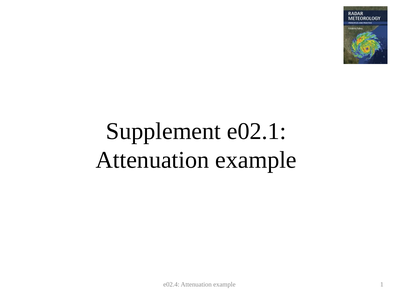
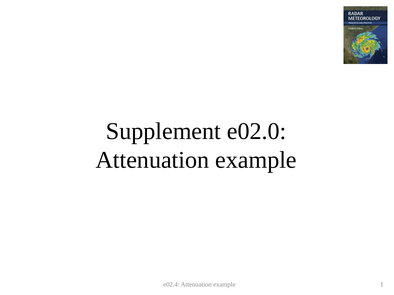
e02.1: e02.1 -> e02.0 (257, 131)
